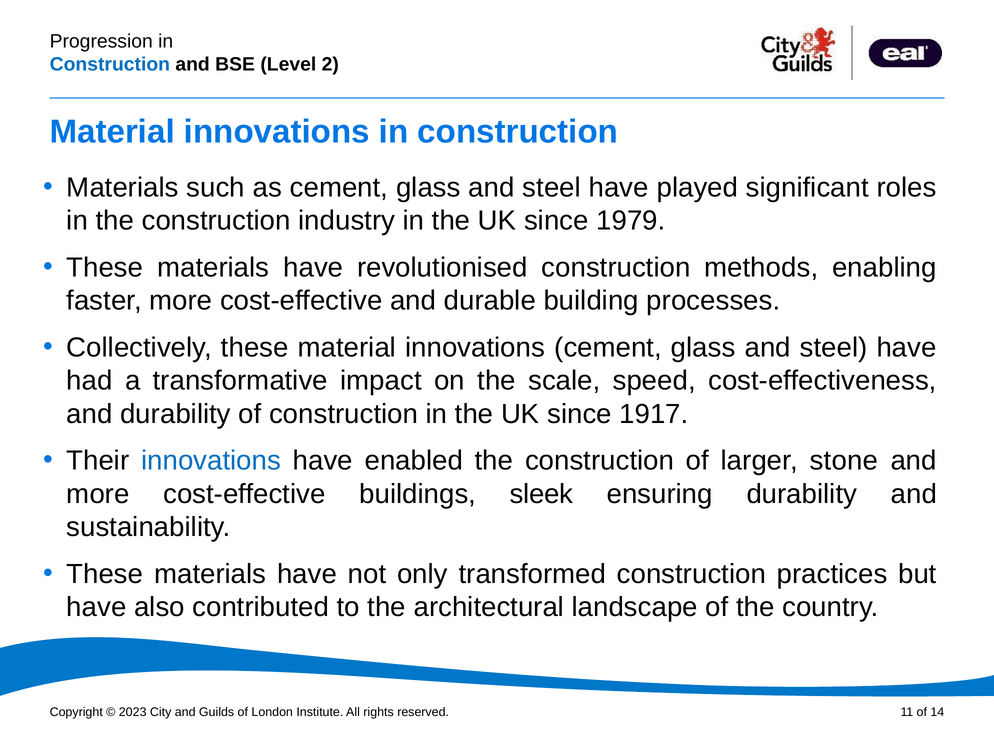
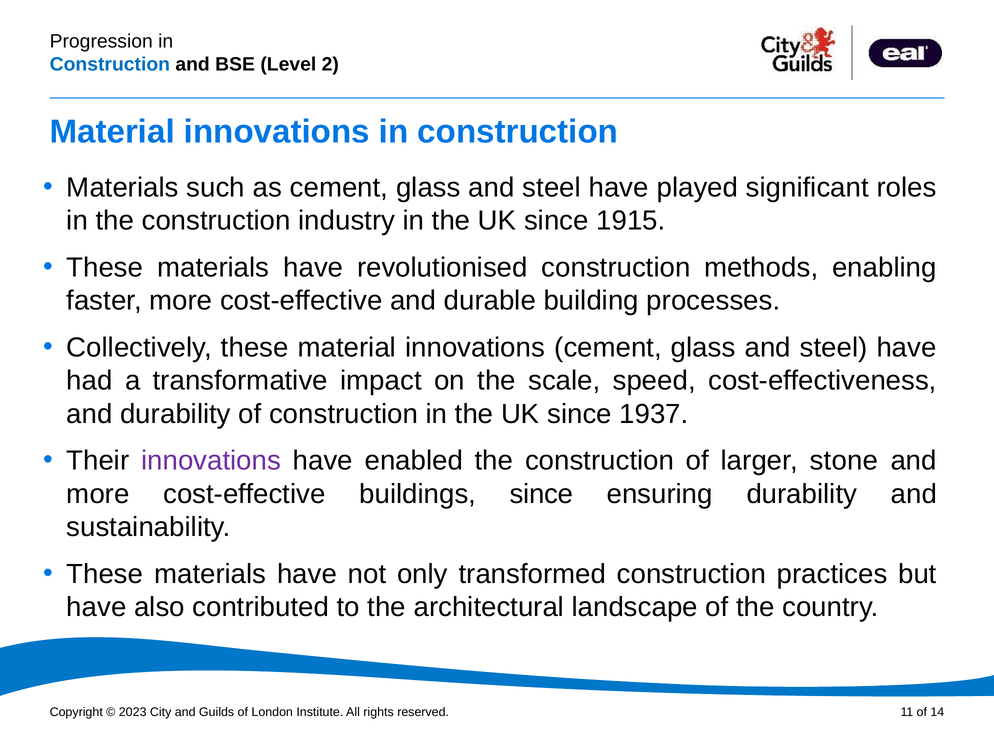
1979: 1979 -> 1915 (631, 221)
1917: 1917 -> 1937 (654, 414)
innovations colour: blue -> purple (211, 461)
buildings sleek: sleek -> since (542, 494)
